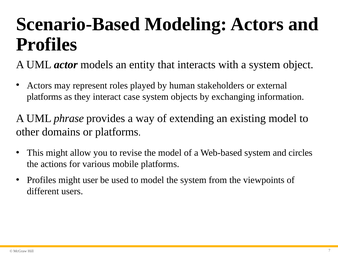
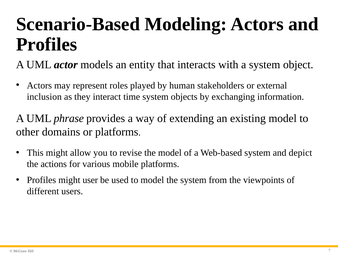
platforms: platforms -> inclusion (44, 97)
case: case -> time (132, 97)
circles: circles -> depict (300, 152)
